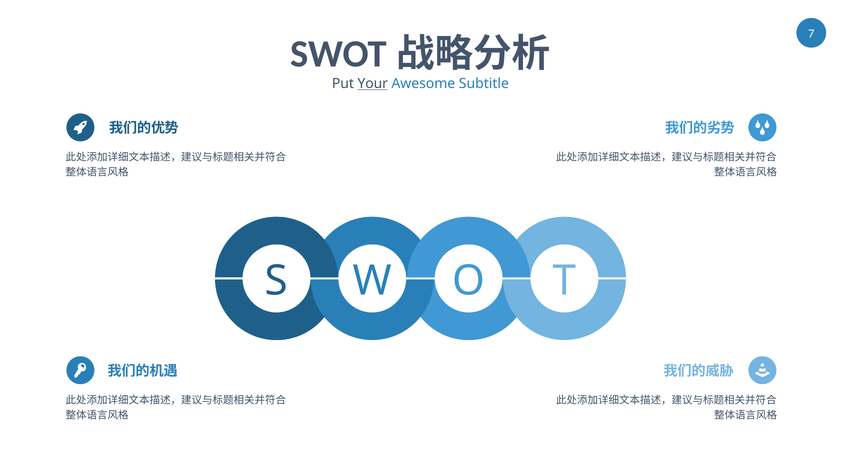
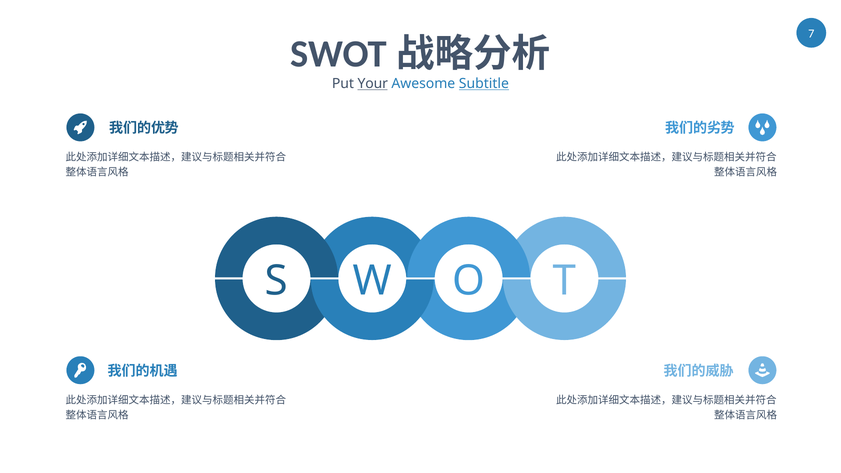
Subtitle underline: none -> present (484, 84)
